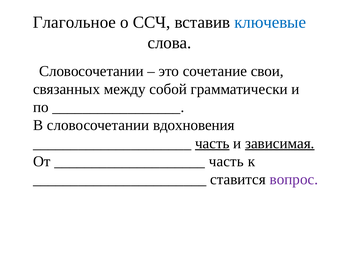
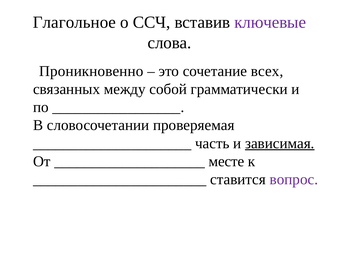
ключевые colour: blue -> purple (270, 22)
Словосочетании: Словосочетании -> Проникновенно (91, 71)
свои: свои -> всех (267, 71)
вдохновения: вдохновения -> проверяемая (194, 125)
часть underline: present -> none (212, 143)
часть: часть -> месте (227, 162)
